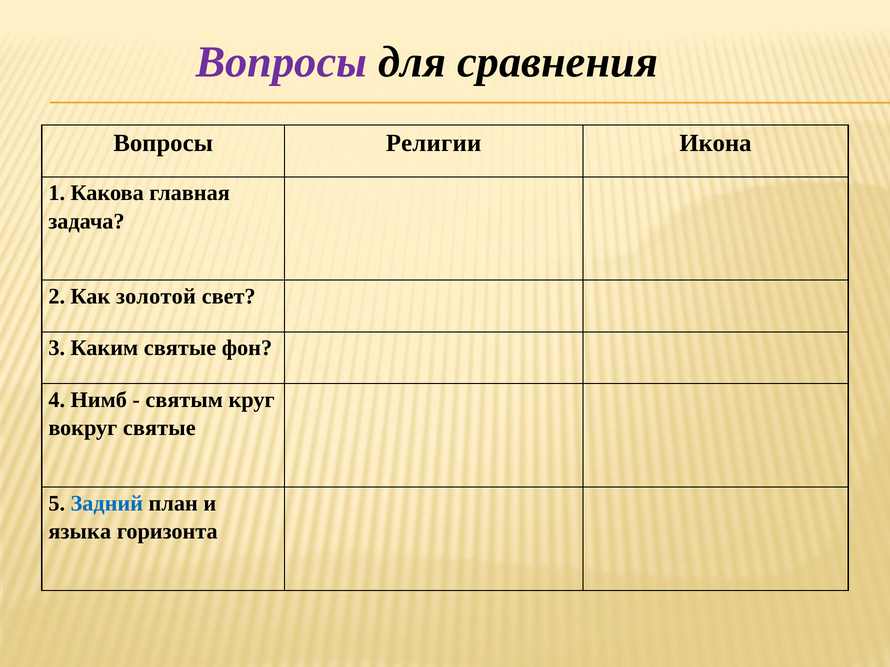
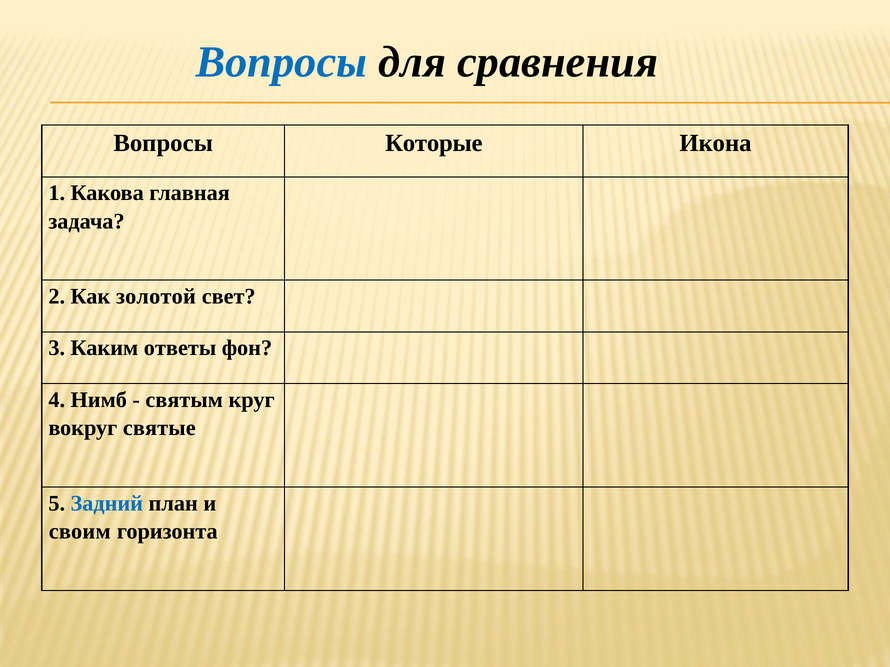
Вопросы colour: purple -> blue (281, 62)
Религии: Религии -> Которые (434, 143)
Каким святые: святые -> ответы (180, 348)
языка: языка -> своим (80, 532)
